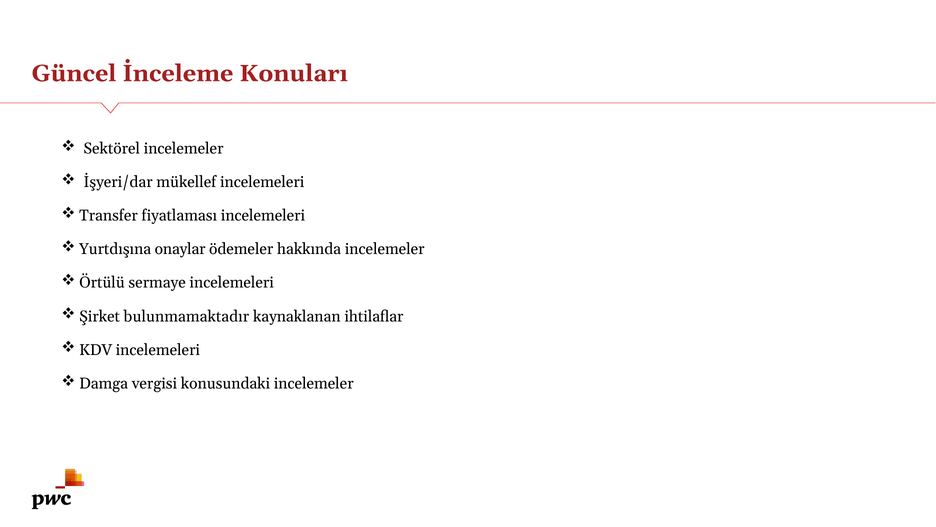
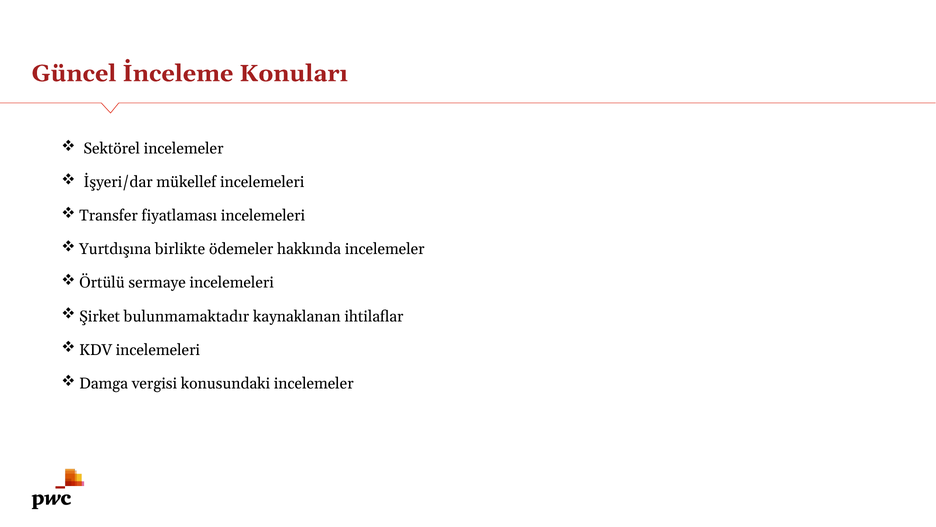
onaylar: onaylar -> birlikte (180, 249)
